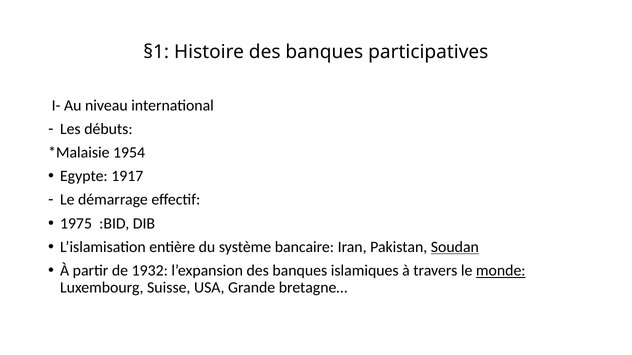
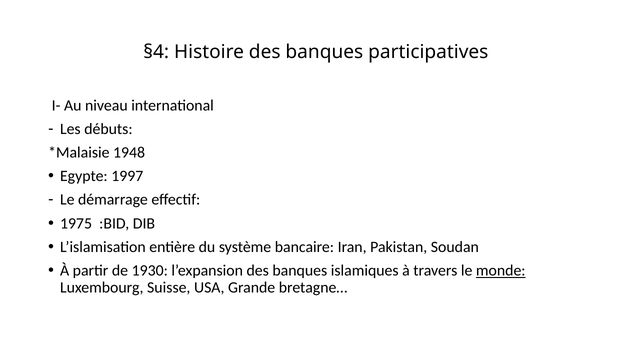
§1: §1 -> §4 (156, 52)
1954: 1954 -> 1948 (129, 153)
1917: 1917 -> 1997 (127, 176)
Soudan underline: present -> none (455, 247)
1932: 1932 -> 1930 (150, 271)
